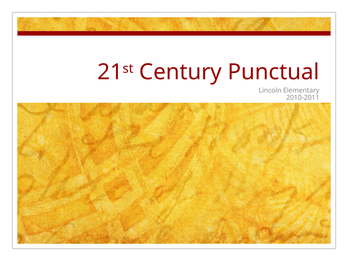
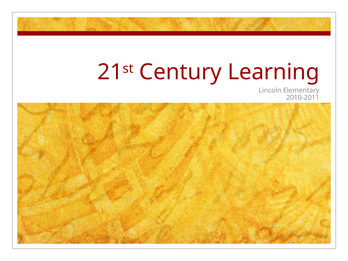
Punctual: Punctual -> Learning (274, 72)
